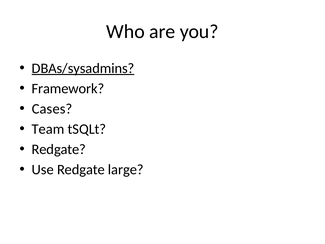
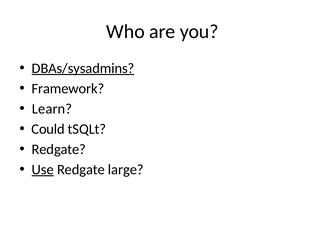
Cases: Cases -> Learn (52, 109)
Team: Team -> Could (48, 129)
Use underline: none -> present (43, 169)
